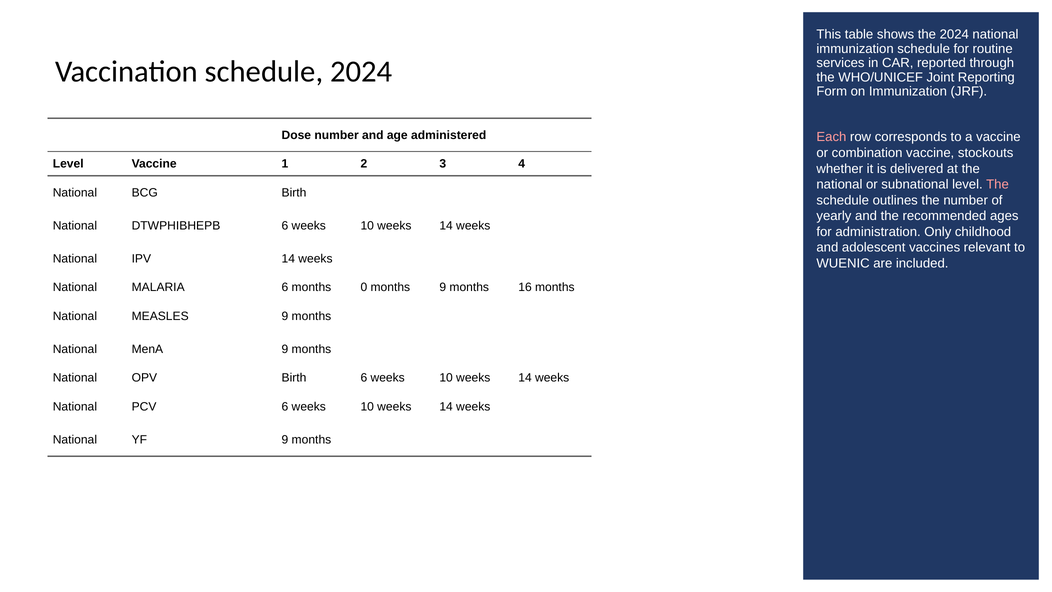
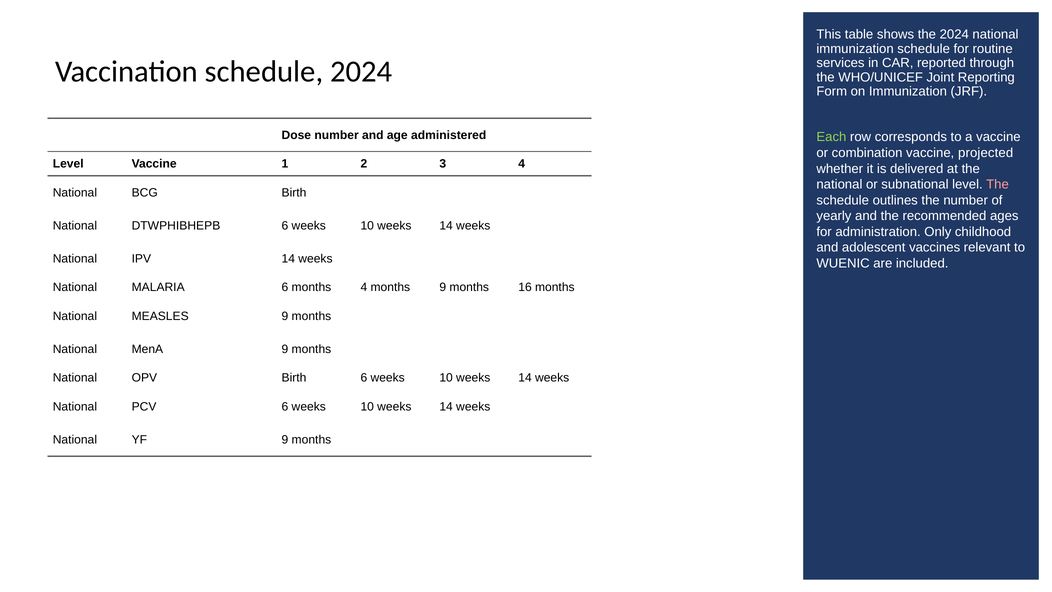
Each colour: pink -> light green (831, 137)
stockouts: stockouts -> projected (986, 153)
months 0: 0 -> 4 (364, 287)
